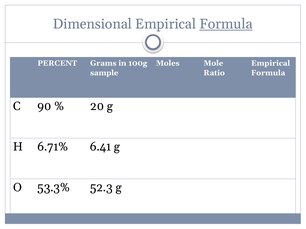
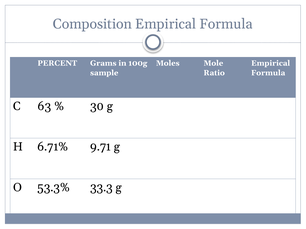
Dimensional: Dimensional -> Composition (92, 24)
Formula underline: present -> none (226, 24)
90: 90 -> 63 (44, 106)
20: 20 -> 30 (97, 106)
6.41: 6.41 -> 9.71 (101, 147)
52.3: 52.3 -> 33.3 (101, 188)
